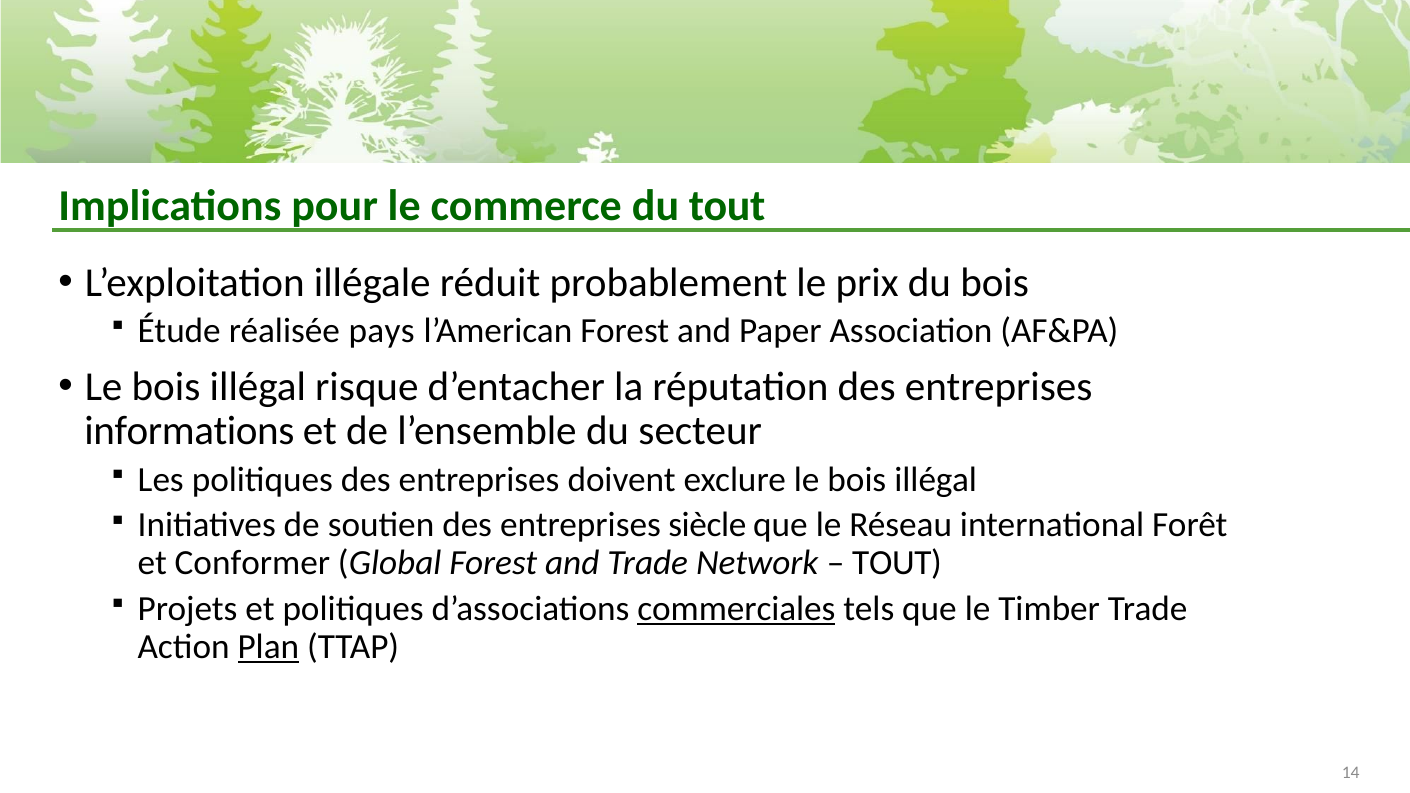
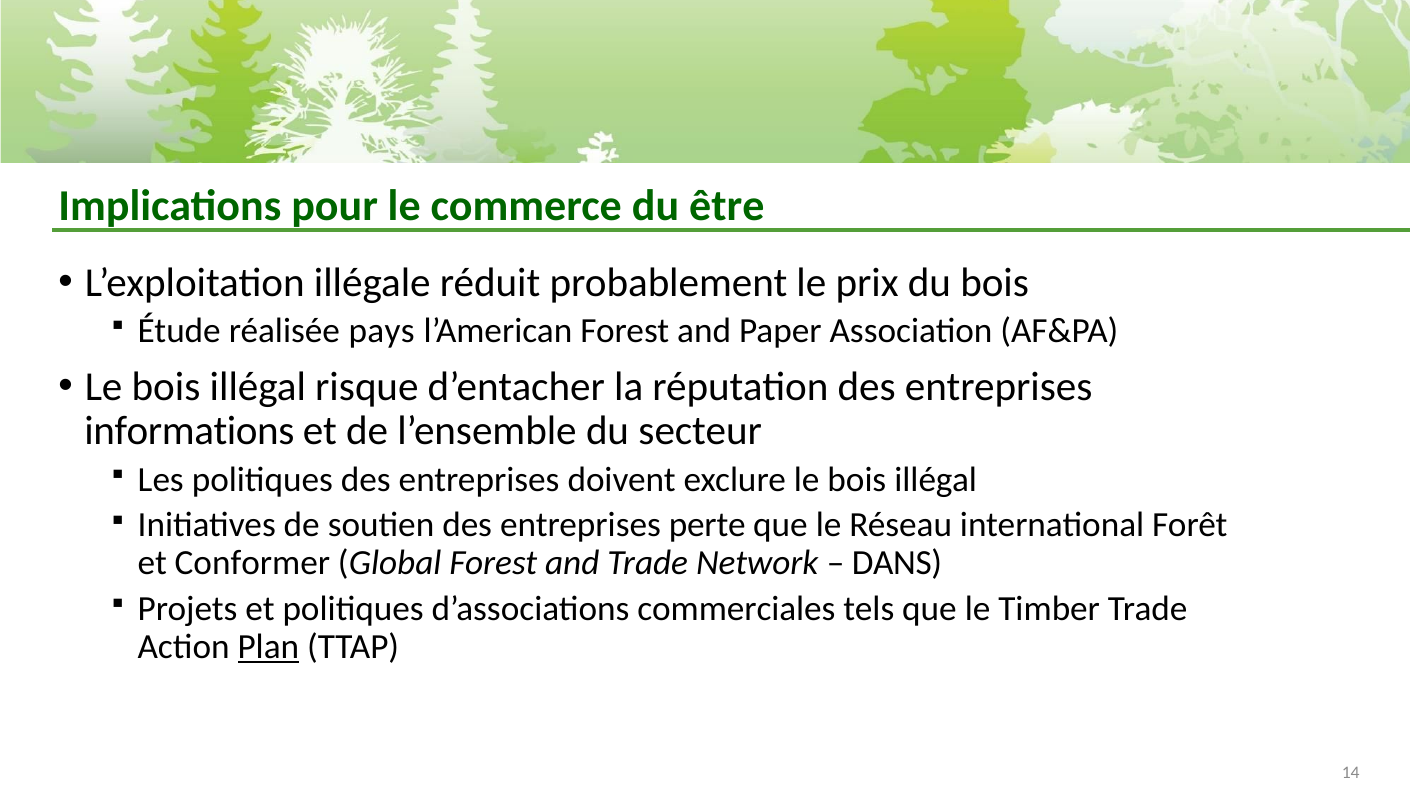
du tout: tout -> être (727, 205)
siècle: siècle -> perte (707, 525)
TOUT: TOUT -> DANS (897, 563)
commerciales underline: present -> none (736, 609)
